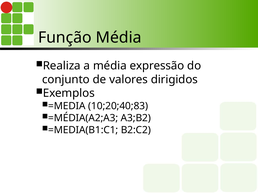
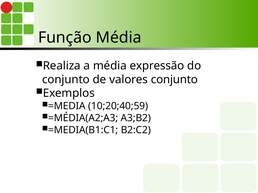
valores dirigidos: dirigidos -> conjunto (174, 80)
10;20;40;83: 10;20;40;83 -> 10;20;40;59 (118, 106)
